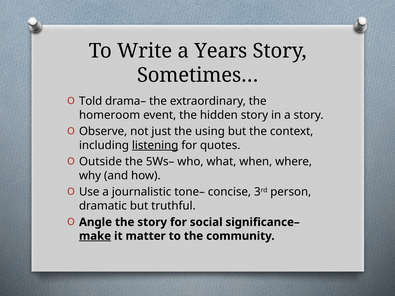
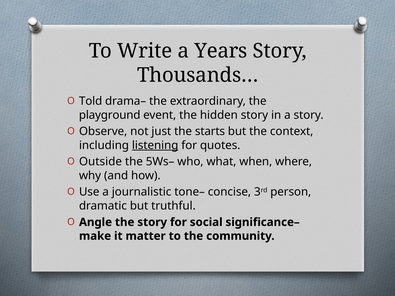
Sometimes…: Sometimes… -> Thousands… (198, 75)
homeroom: homeroom -> playground (110, 115)
using: using -> starts (210, 132)
make underline: present -> none (95, 236)
